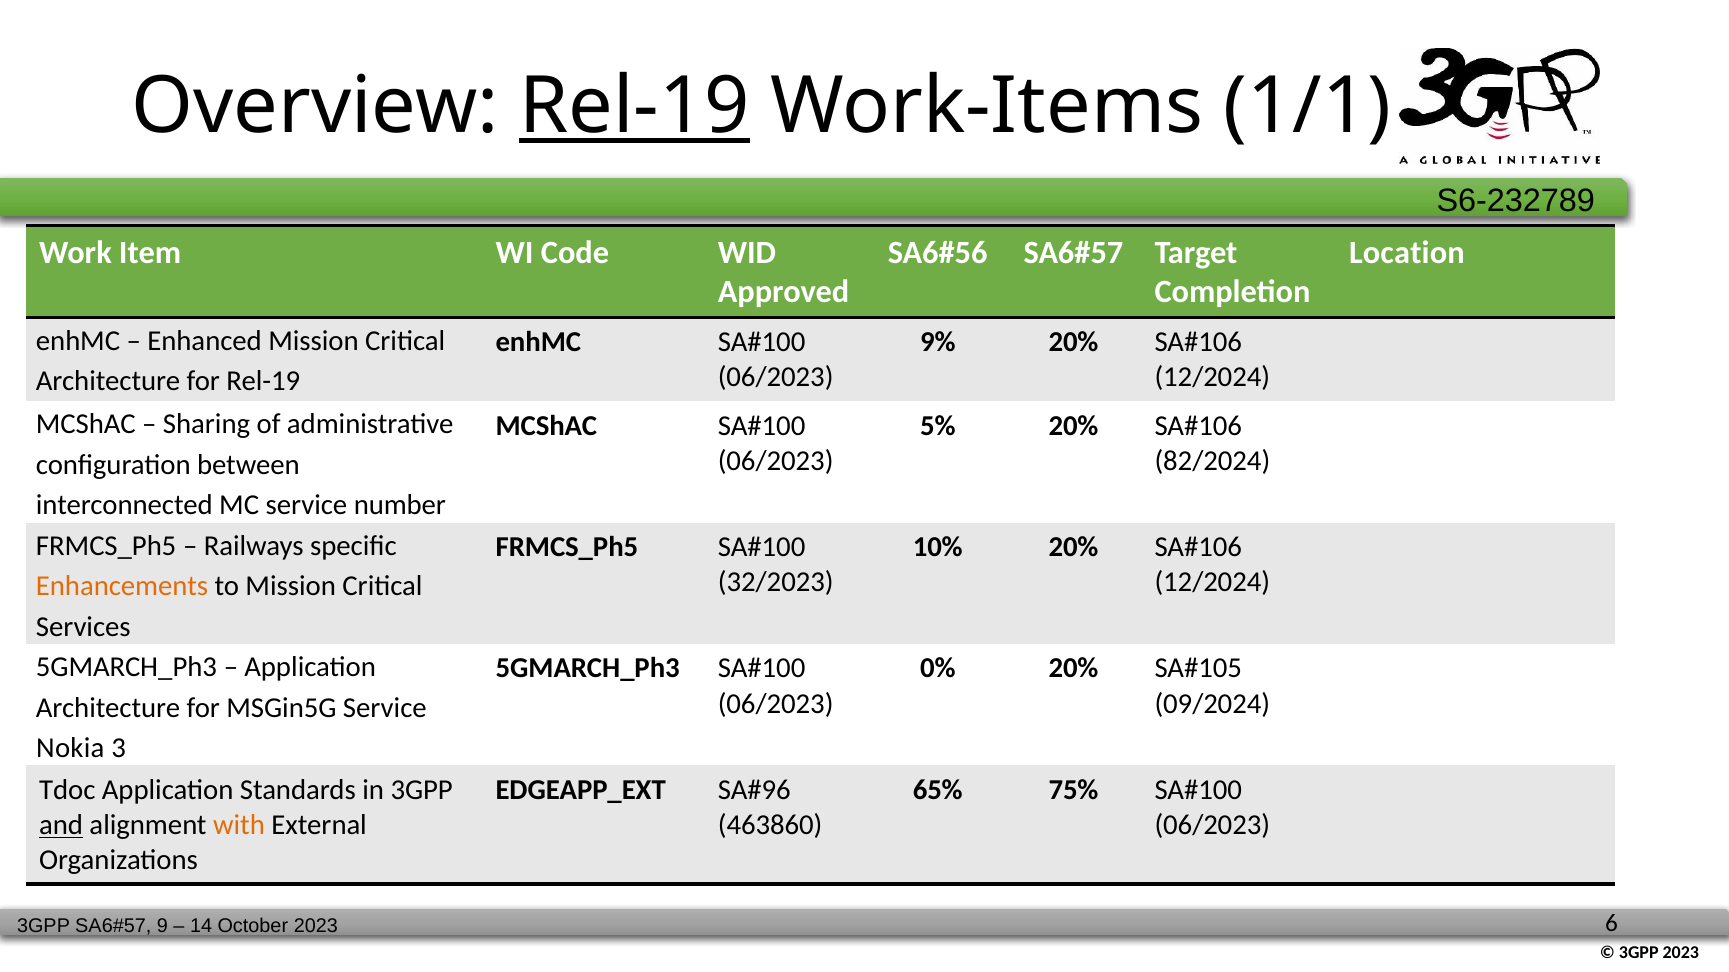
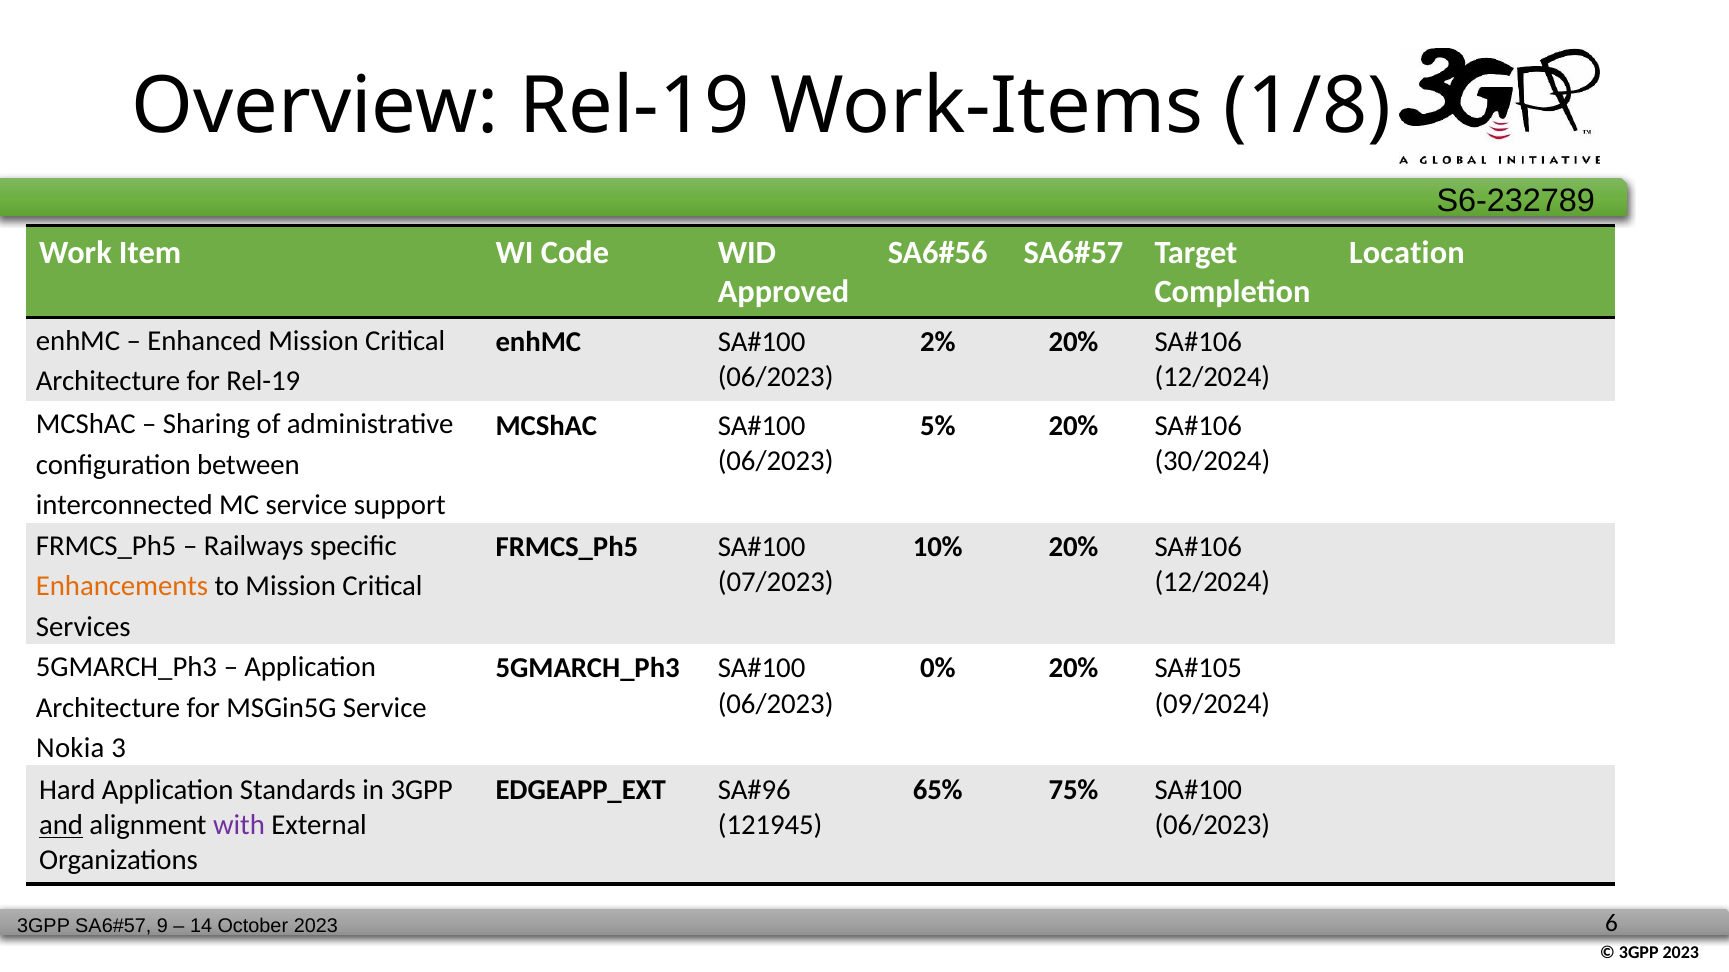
Rel-19 underline: present -> none (635, 107)
1/1: 1/1 -> 1/8 (1307, 107)
9%: 9% -> 2% (938, 342)
82/2024: 82/2024 -> 30/2024 (1212, 461)
number: number -> support (400, 506)
32/2023: 32/2023 -> 07/2023 (776, 583)
Tdoc: Tdoc -> Hard (67, 790)
with colour: orange -> purple (239, 826)
463860: 463860 -> 121945 (770, 826)
